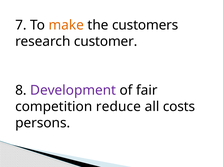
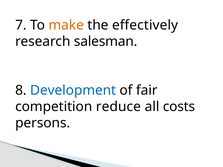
customers: customers -> effectively (145, 25)
customer: customer -> salesman (106, 41)
Development colour: purple -> blue (73, 90)
